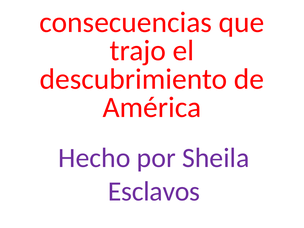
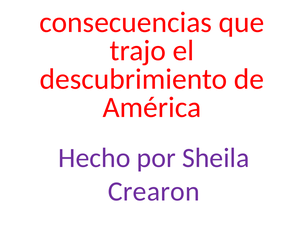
Esclavos: Esclavos -> Crearon (154, 191)
